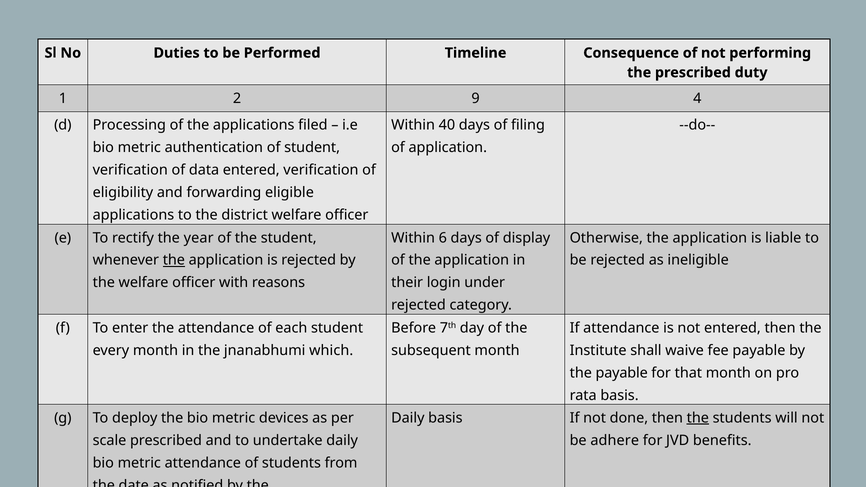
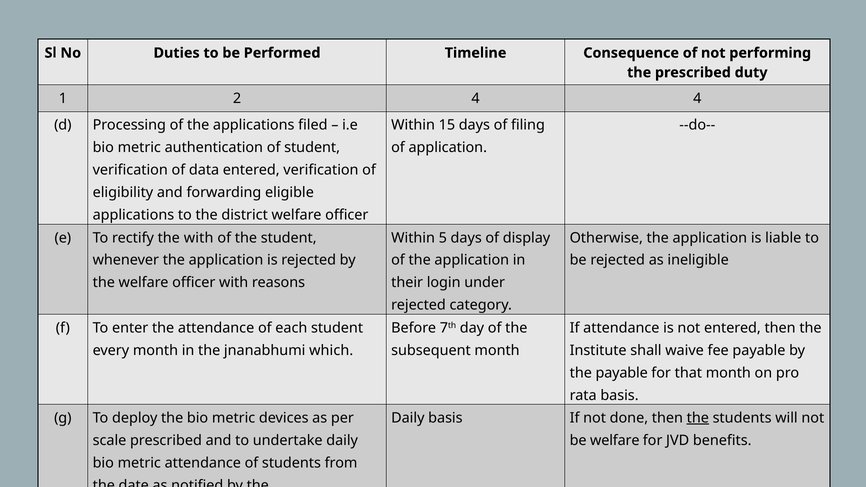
2 9: 9 -> 4 (476, 99)
40: 40 -> 15 (447, 125)
the year: year -> with (199, 238)
6: 6 -> 5 (443, 238)
the underline: present -> none (174, 260)
be adhere: adhere -> welfare (615, 440)
